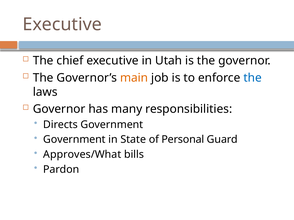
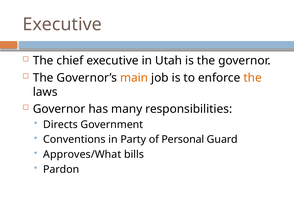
the colour: blue -> orange (253, 78)
Government: Government -> Conventions (74, 140)
State: State -> Party (133, 140)
